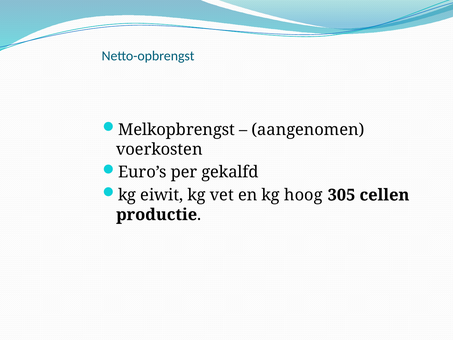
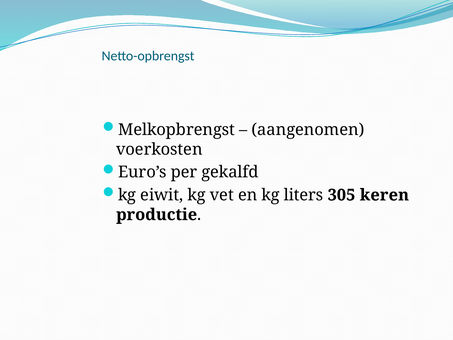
hoog: hoog -> liters (304, 195)
cellen: cellen -> keren (384, 195)
